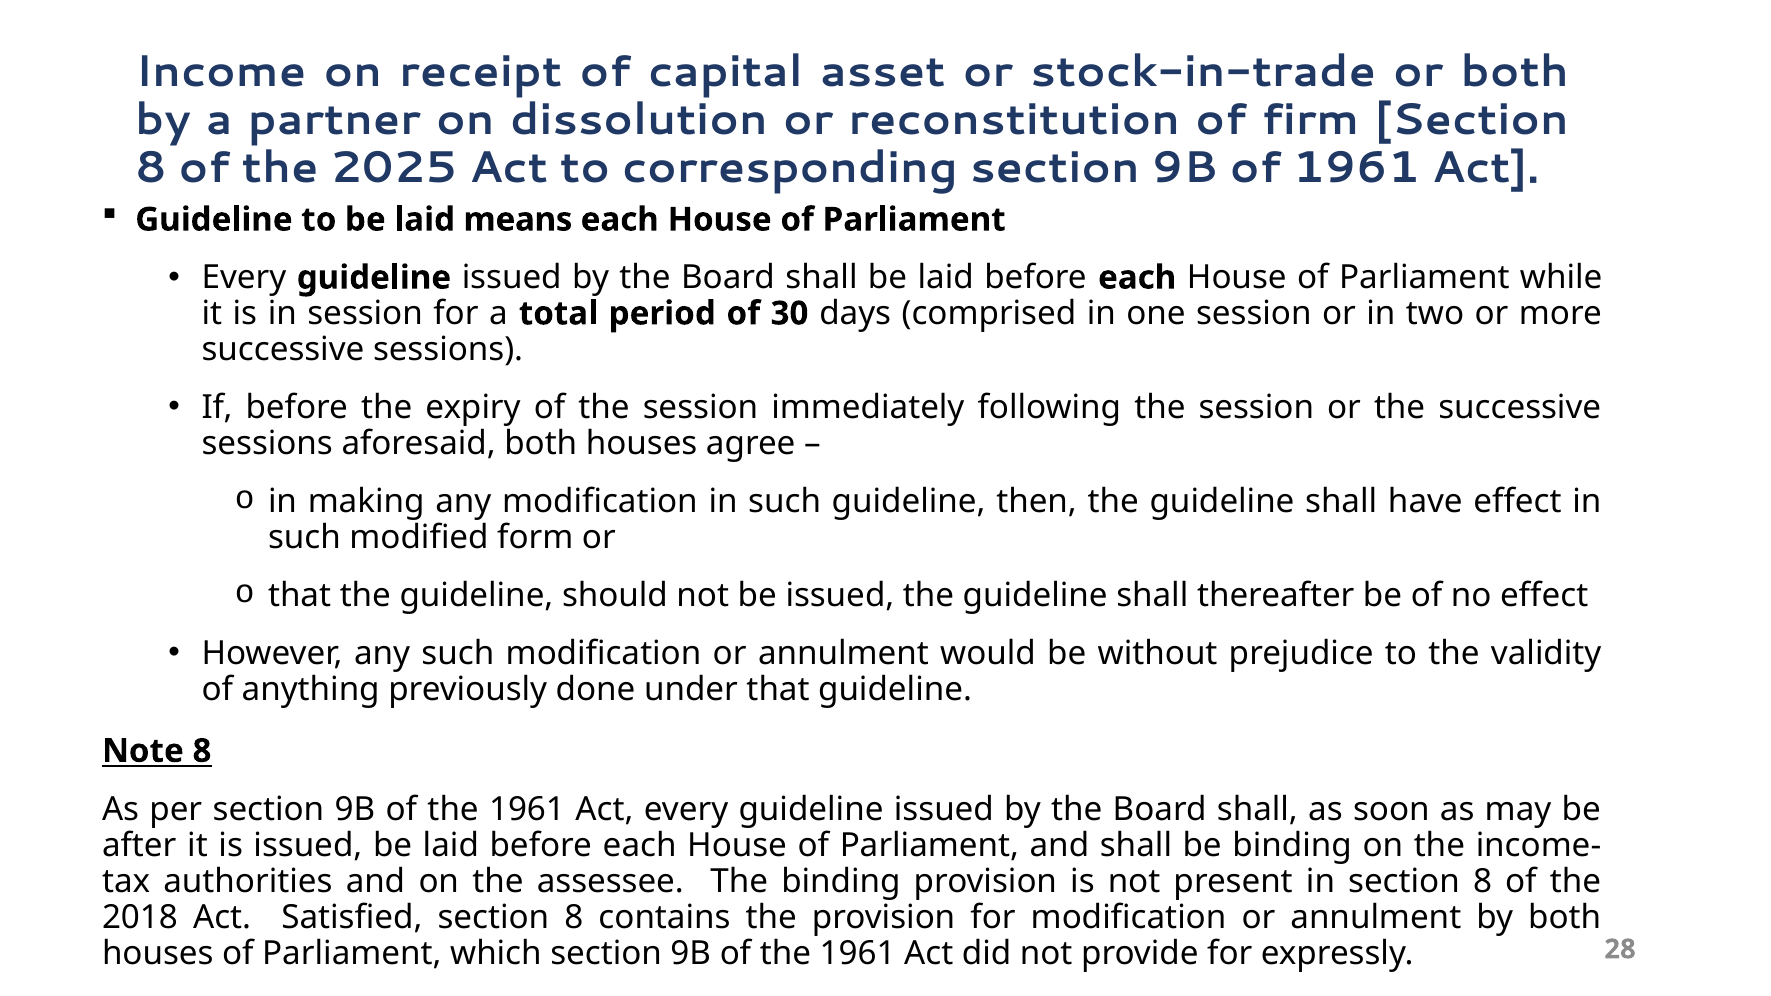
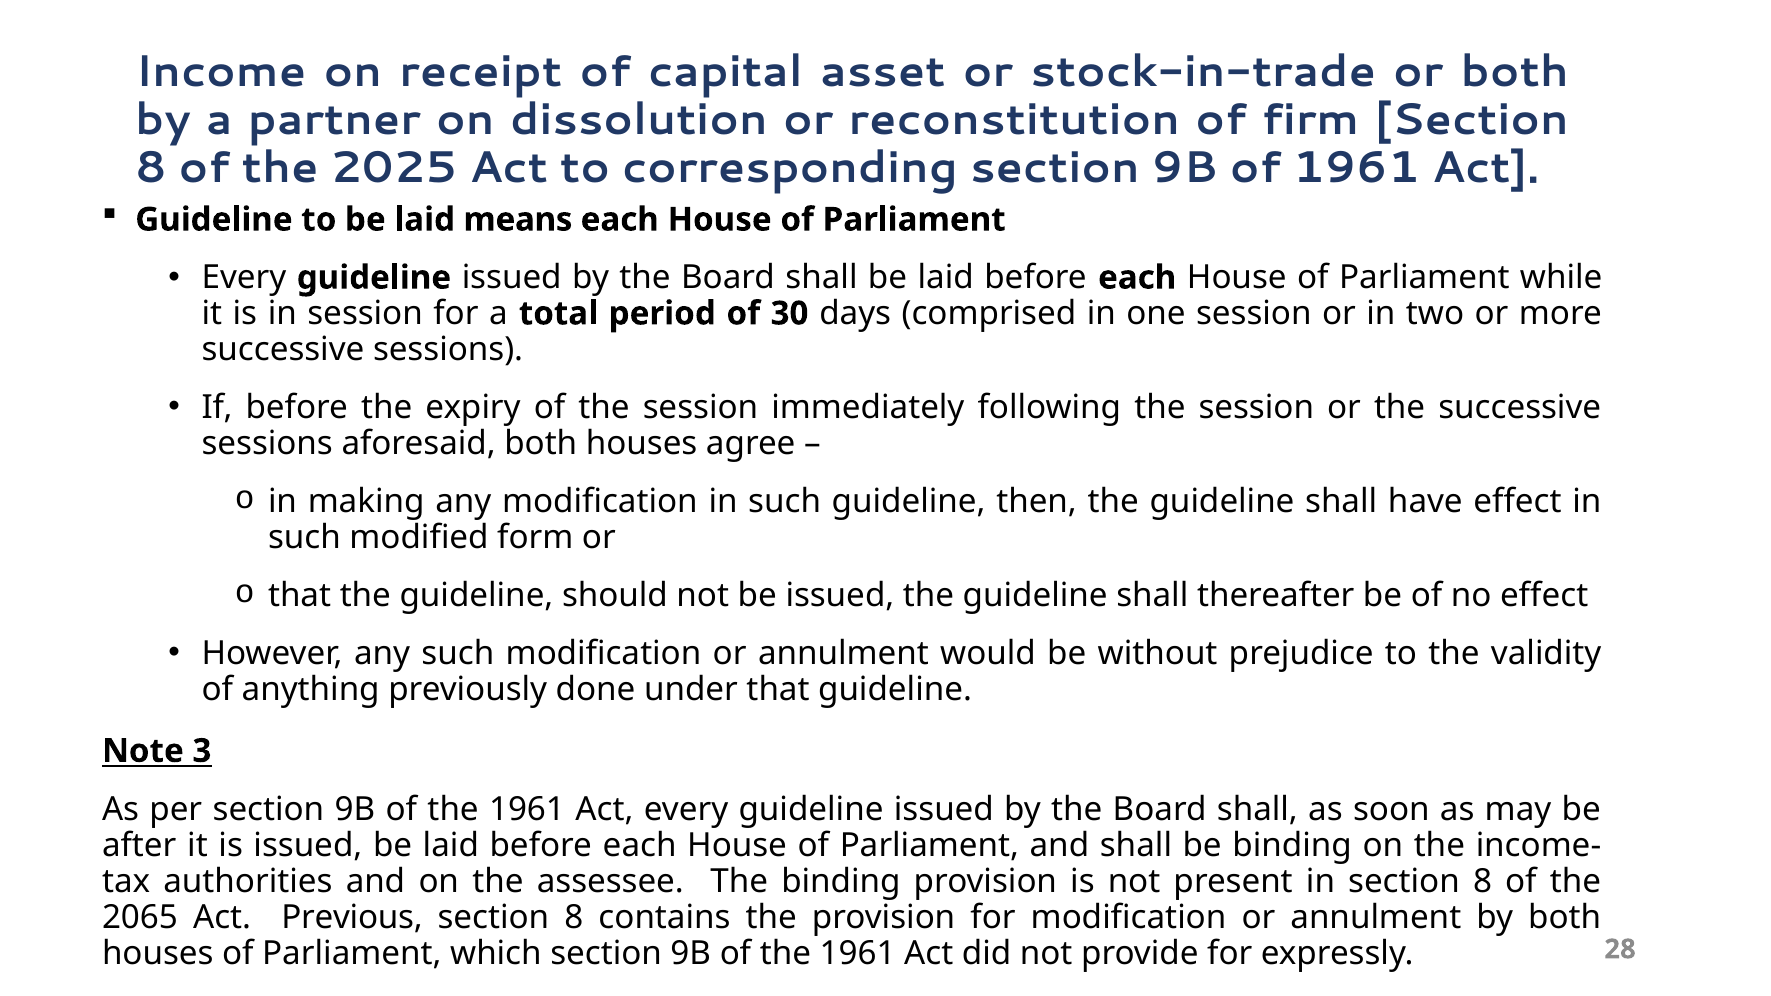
Note 8: 8 -> 3 (202, 751)
2018: 2018 -> 2065 (140, 918)
Satisfied: Satisfied -> Previous (352, 918)
